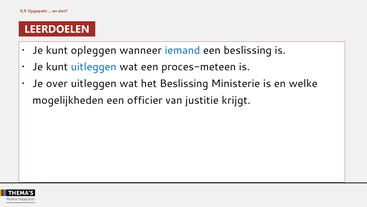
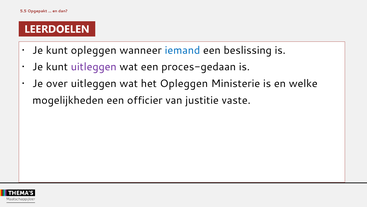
uitleggen colour: blue -> purple (94, 67)
proces-meteen: proces-meteen -> proces-gedaan (199, 67)
het Beslissing: Beslissing -> Opleggen (184, 83)
krijgt: krijgt -> vaste (236, 100)
